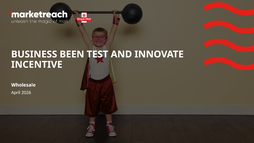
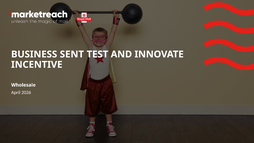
BEEN: BEEN -> SENT (72, 54)
